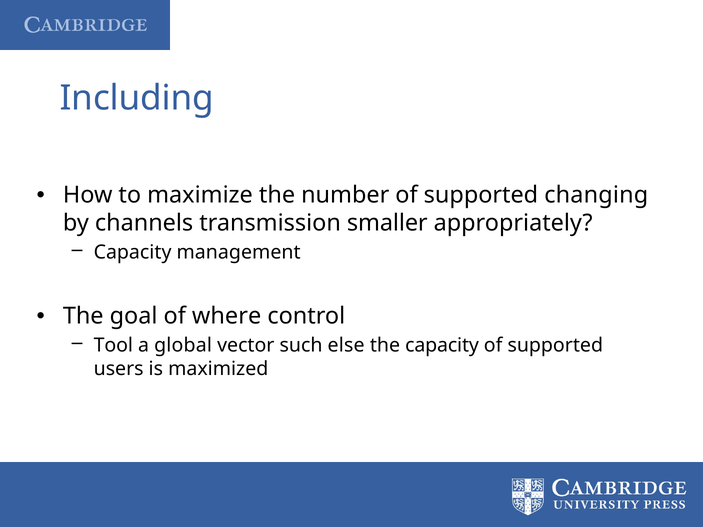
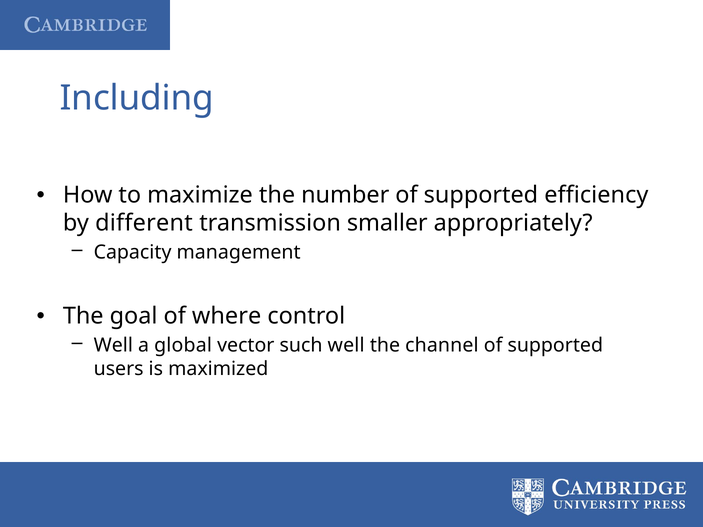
changing: changing -> efficiency (596, 195)
channels: channels -> different (144, 223)
Tool: Tool -> Well (113, 345)
such else: else -> well (346, 345)
the capacity: capacity -> channel (442, 345)
